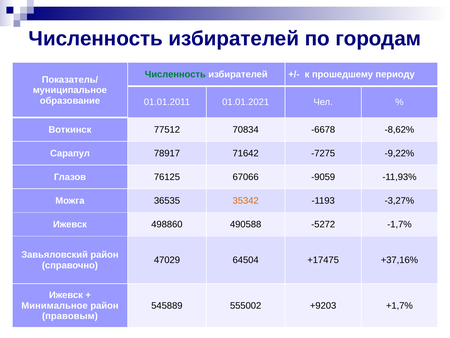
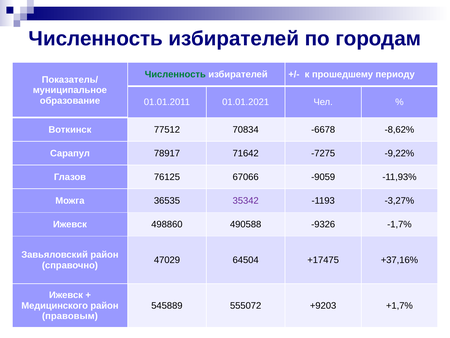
35342 colour: orange -> purple (246, 200)
-5272: -5272 -> -9326 (323, 224)
Минимальное: Минимальное -> Медицинского (55, 305)
555002: 555002 -> 555072 (246, 305)
